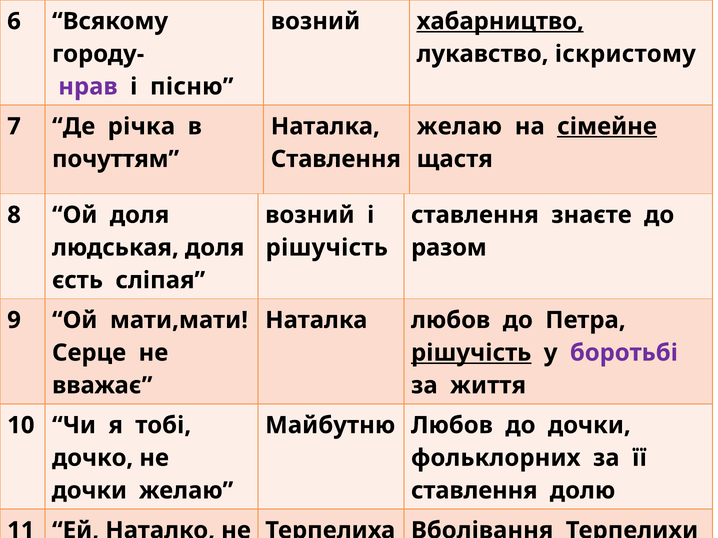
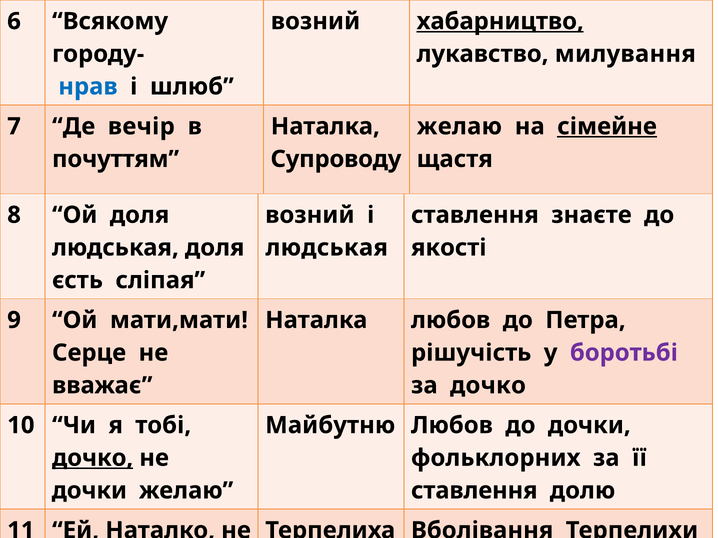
іскристому: іскристому -> милування (625, 54)
нрав colour: purple -> blue (88, 87)
пісню: пісню -> шлюб (192, 87)
річка: річка -> вечір (141, 127)
Ставлення: Ставлення -> Супроводу (336, 159)
рішучість: рішучість -> людськая (327, 248)
разом: разом -> якості (449, 248)
рішучість underline: present -> none (471, 353)
за життя: життя -> дочко (488, 386)
дочко underline: none -> present (93, 458)
